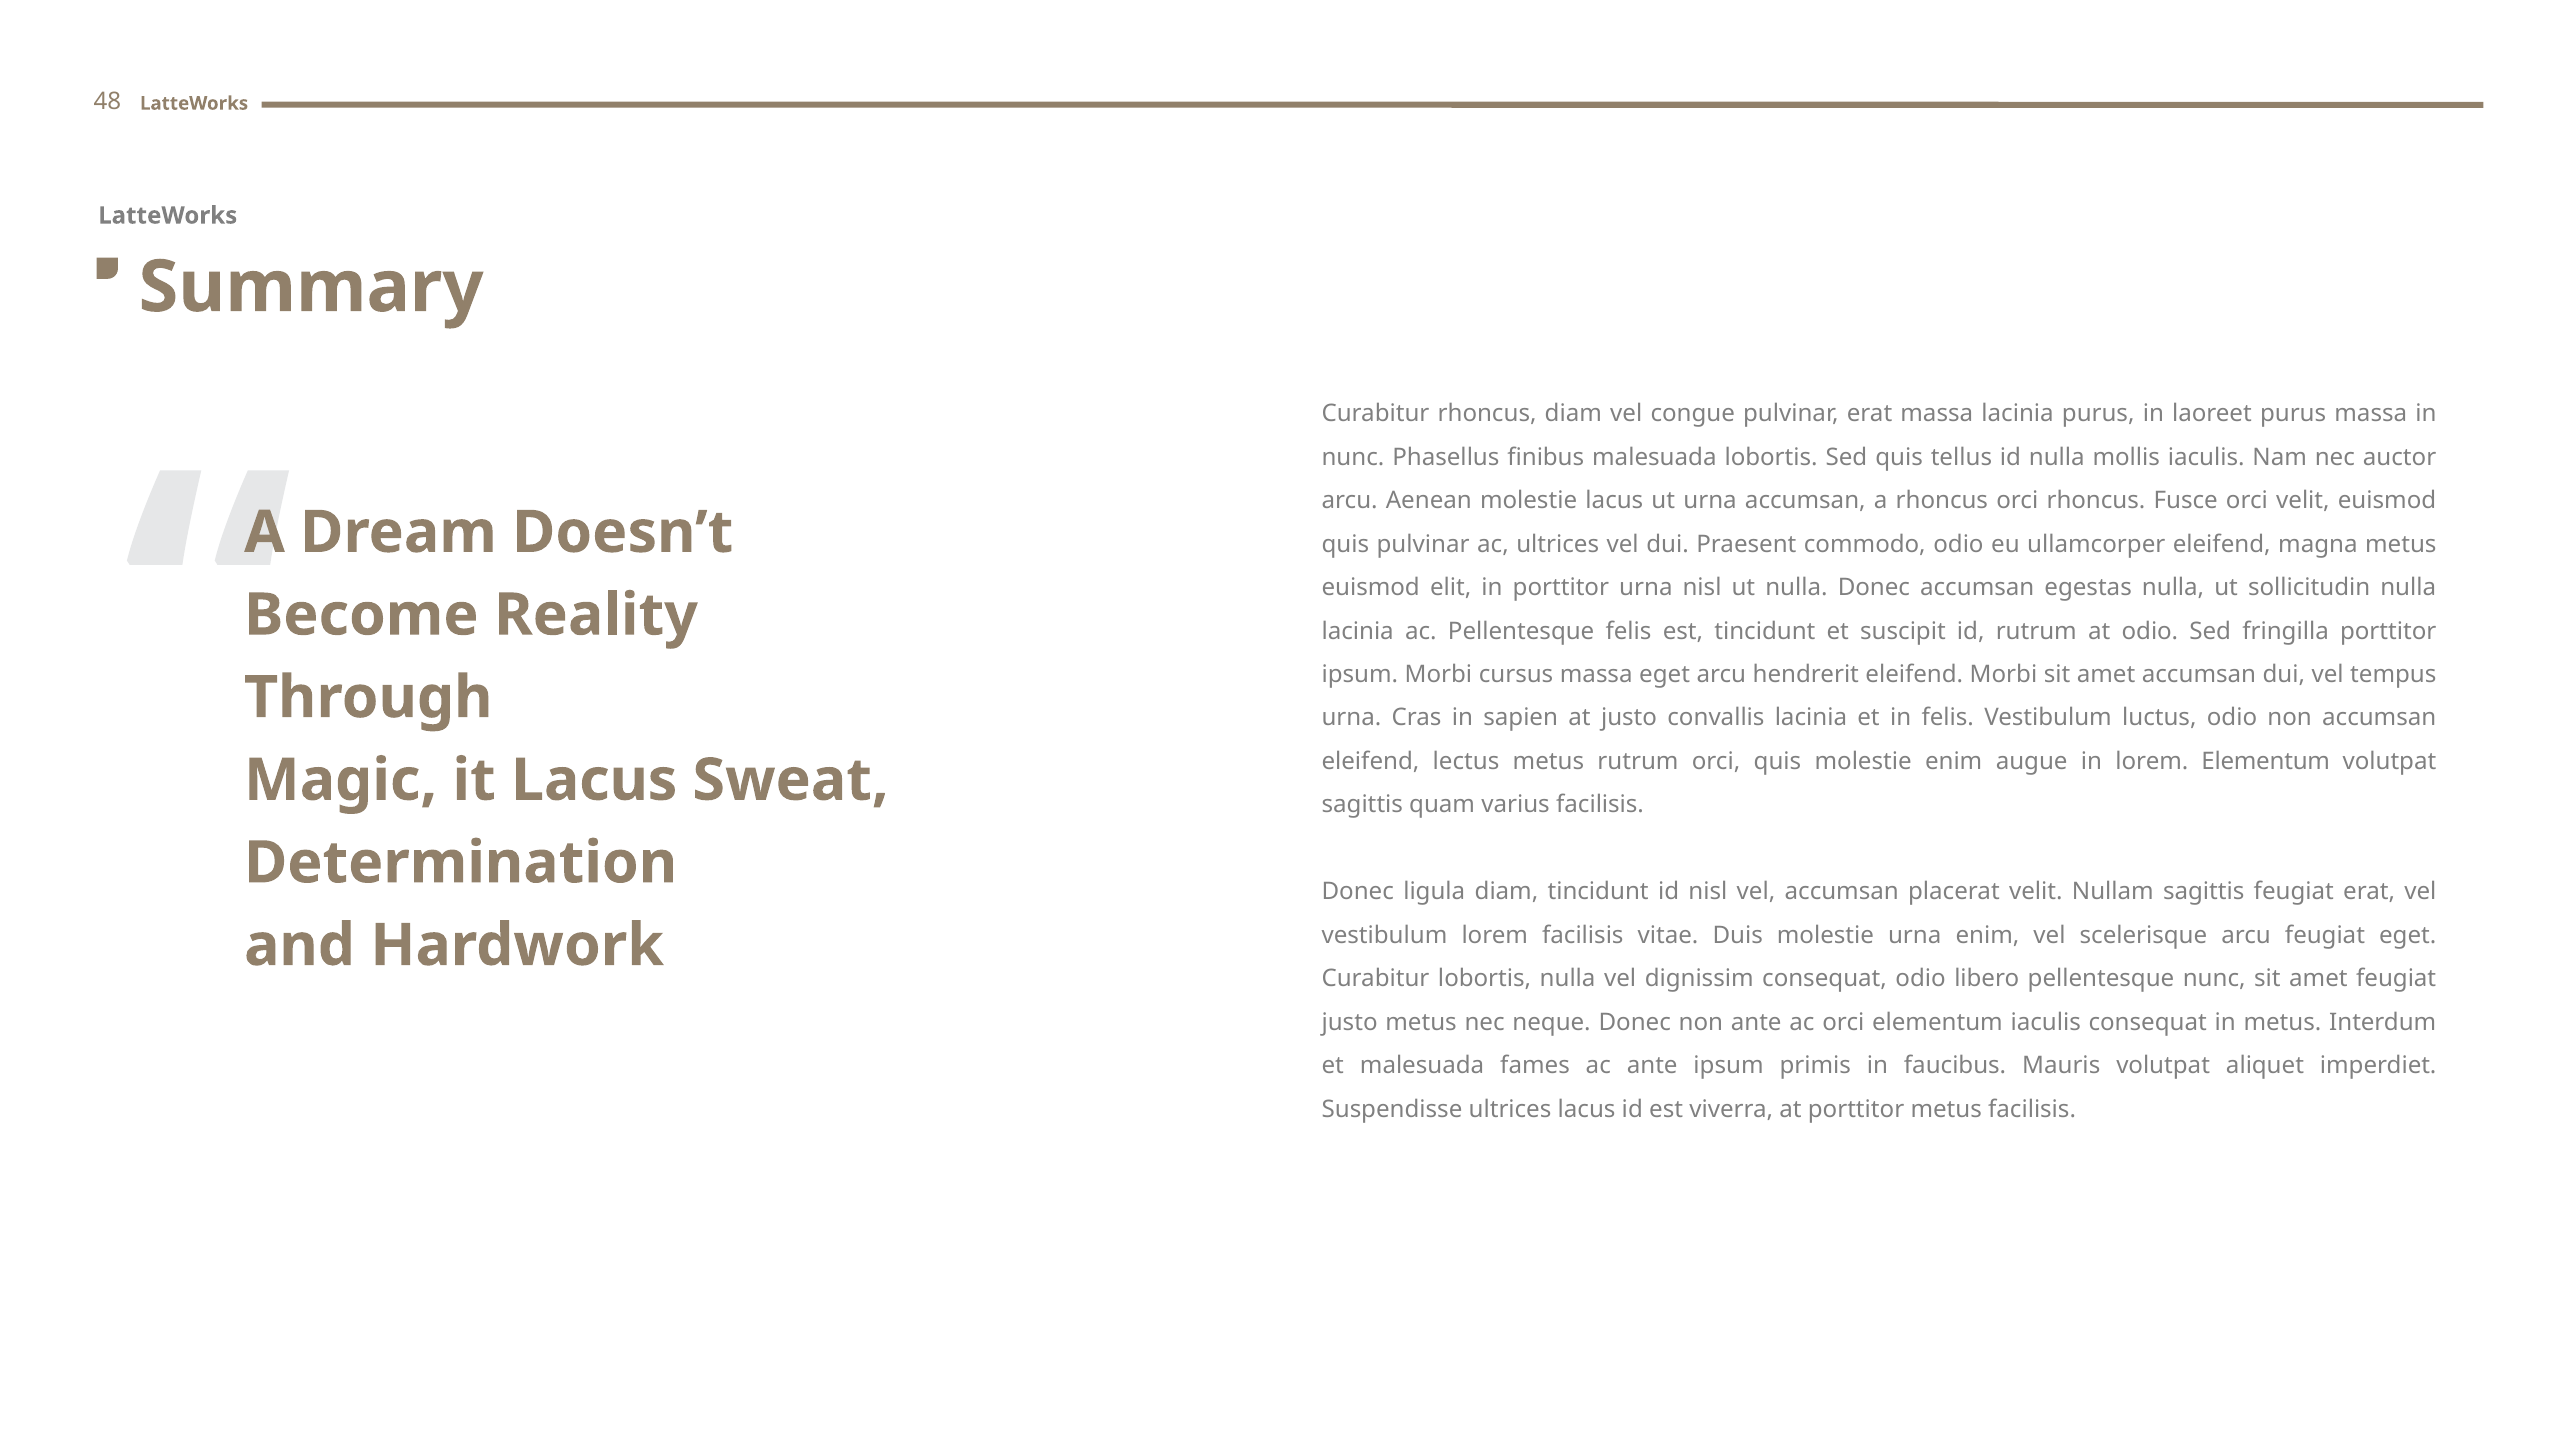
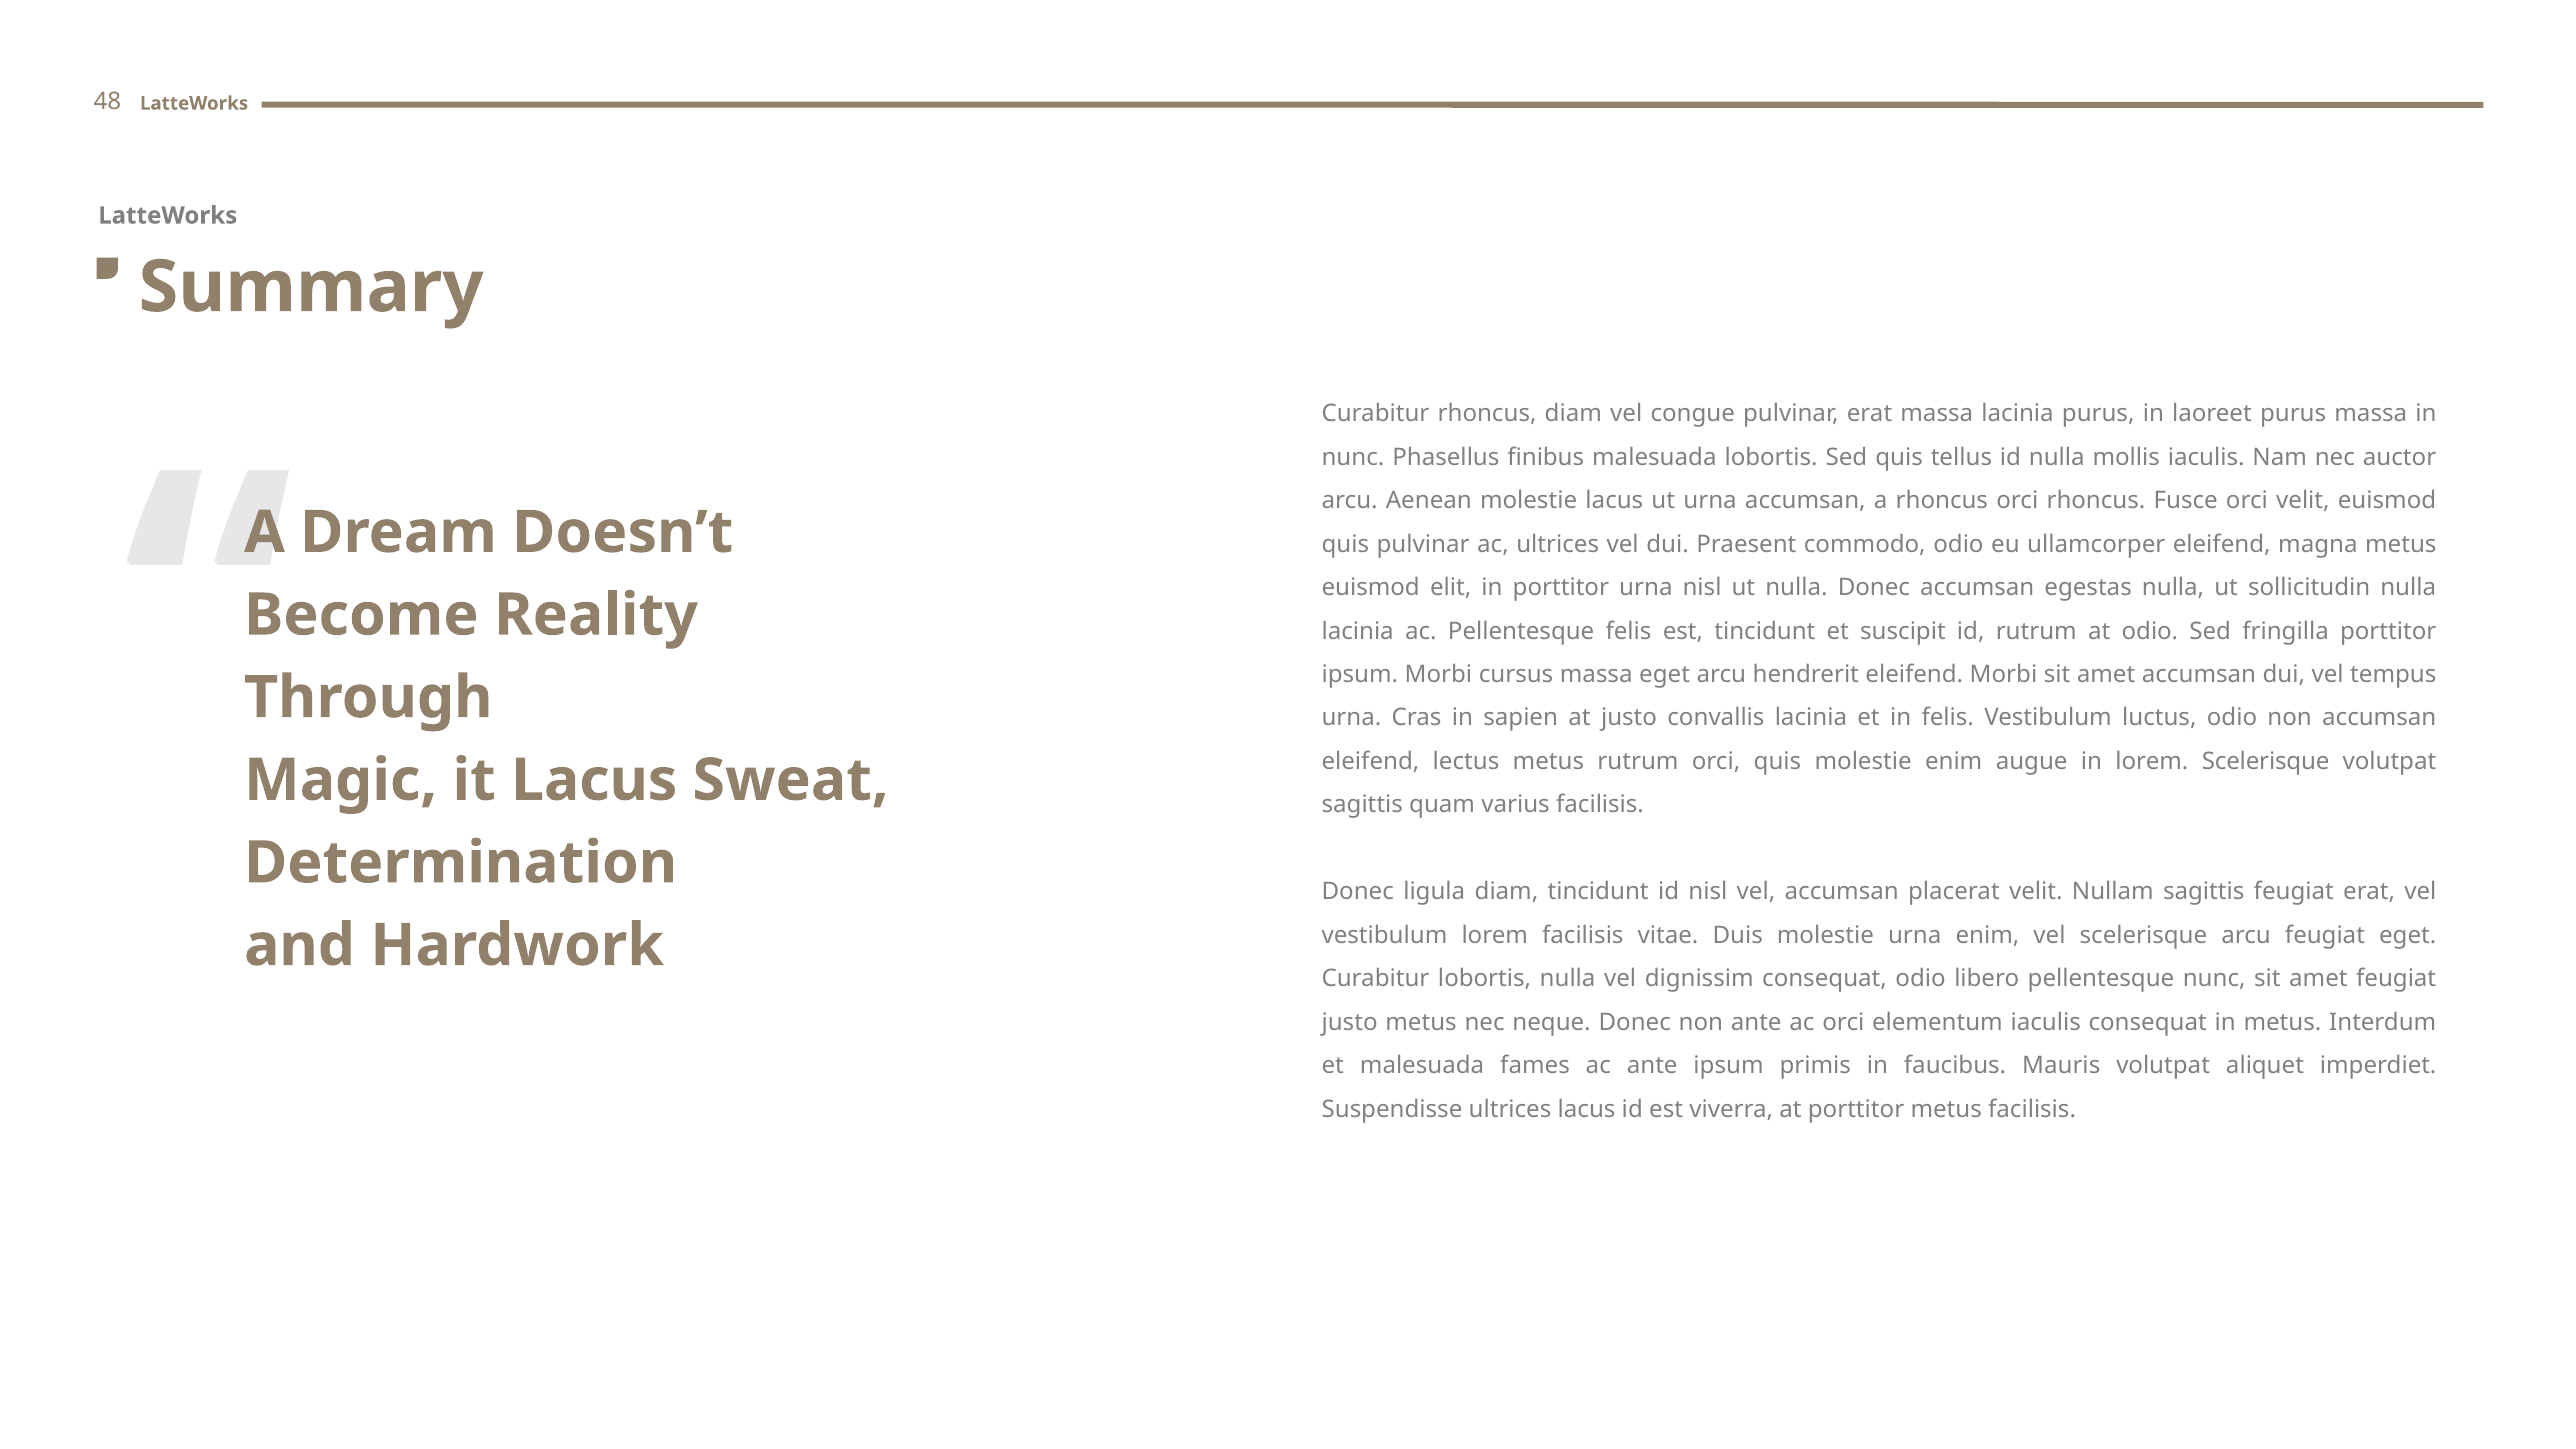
lorem Elementum: Elementum -> Scelerisque (2266, 761)
